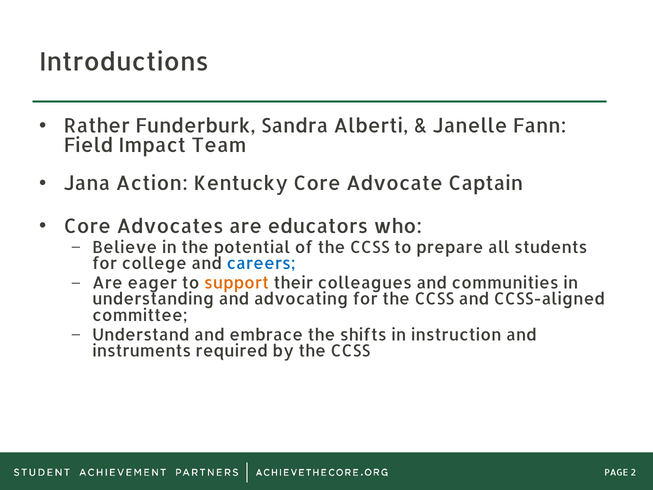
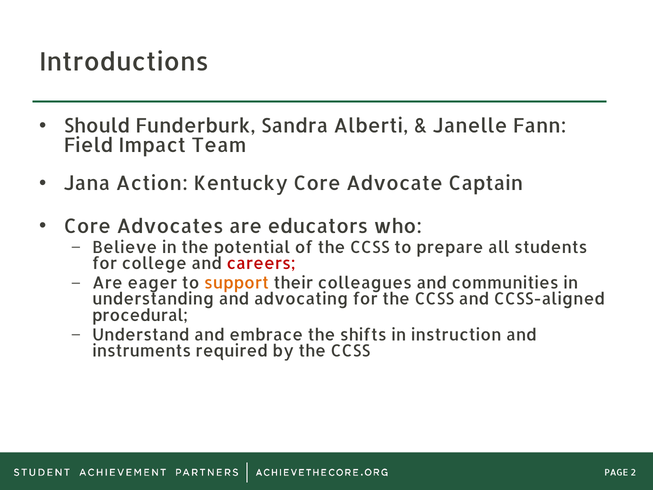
Rather: Rather -> Should (97, 126)
careers colour: blue -> red (261, 264)
committee: committee -> procedural (140, 315)
